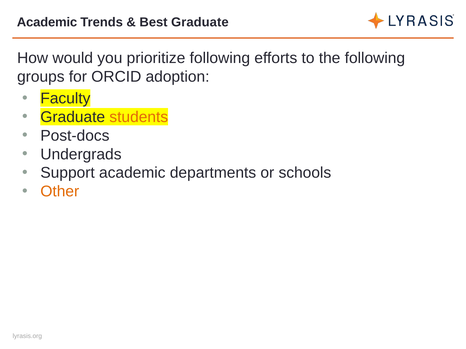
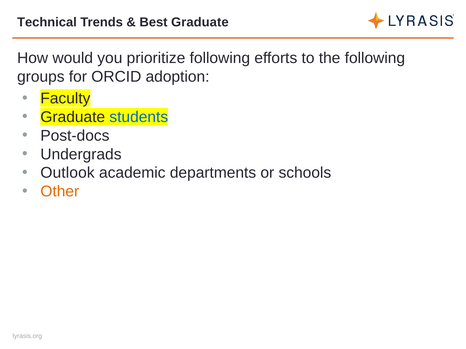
Academic: Academic -> Technical (47, 22)
students colour: orange -> blue (139, 117)
Support: Support -> Outlook (68, 173)
